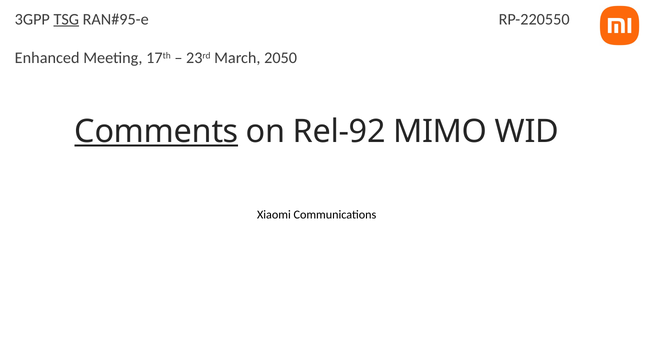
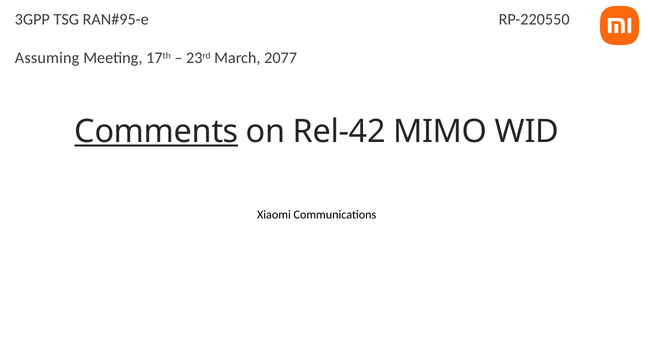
TSG underline: present -> none (66, 19)
Enhanced: Enhanced -> Assuming (47, 58)
2050: 2050 -> 2077 (281, 58)
Rel-92: Rel-92 -> Rel-42 (339, 132)
